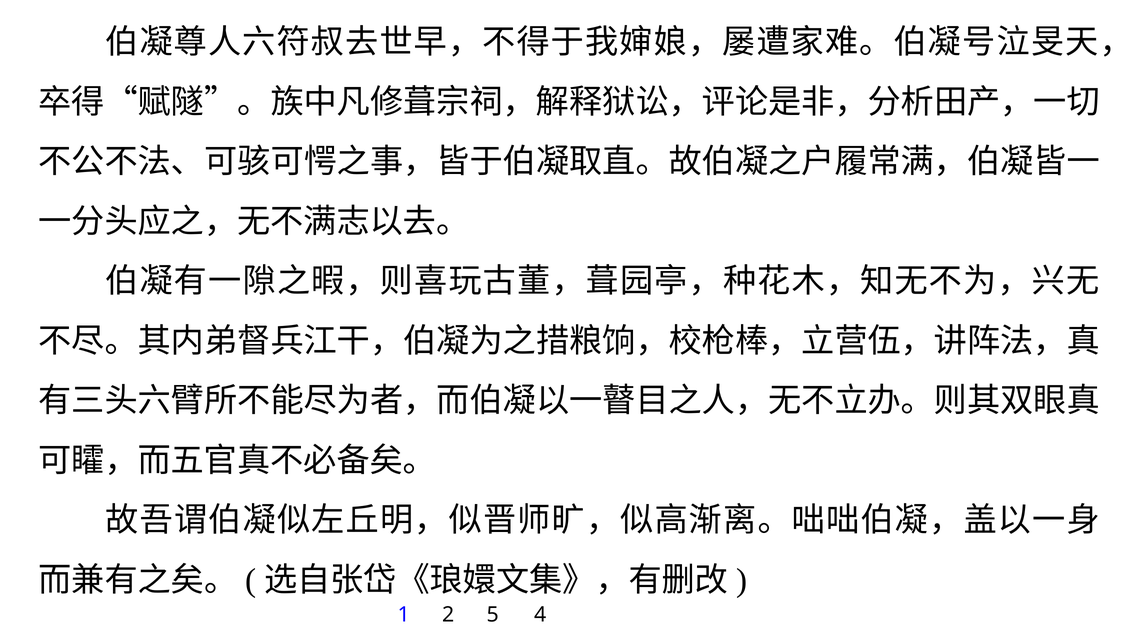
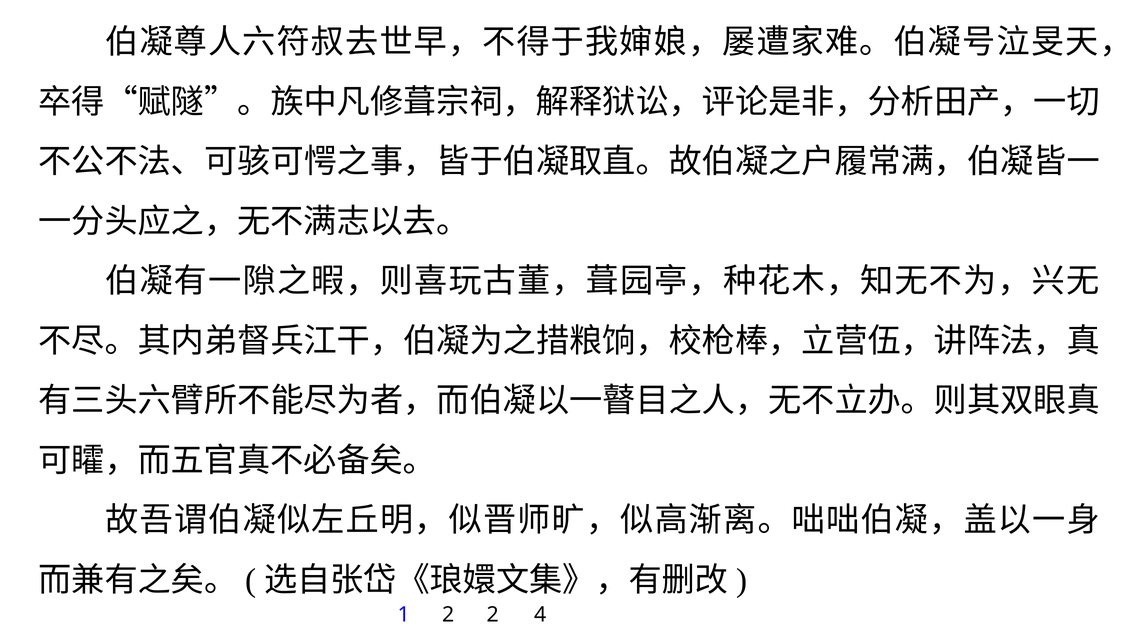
2 5: 5 -> 2 (493, 615)
